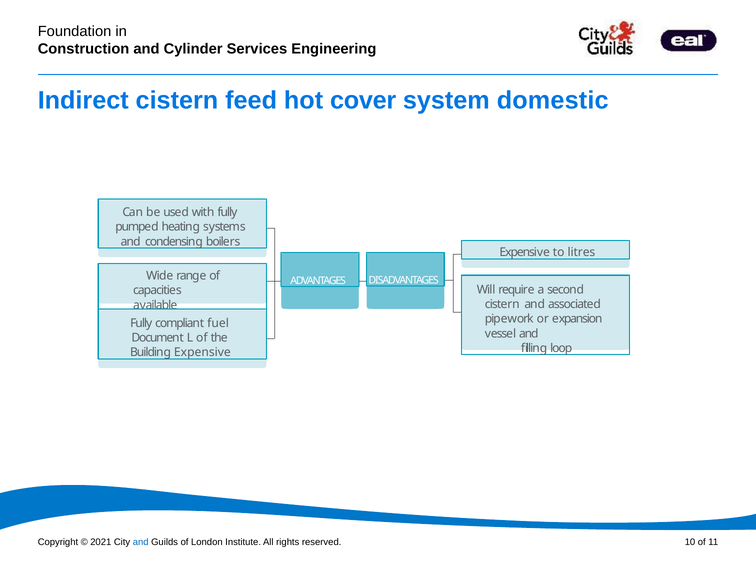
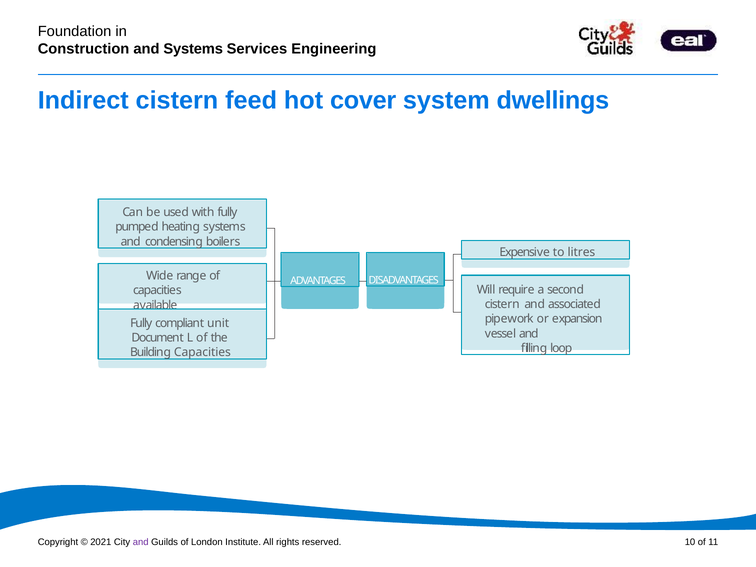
and Cylinder: Cylinder -> Systems (193, 49)
domestic: domestic -> dwellings (553, 100)
fuel: fuel -> unit (218, 323)
Building Expensive: Expensive -> Capacities (202, 352)
and colour: blue -> purple (141, 542)
